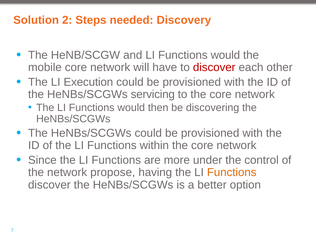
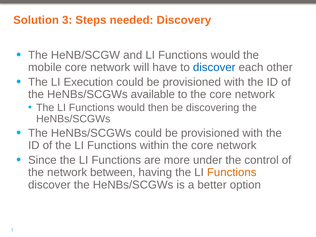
2: 2 -> 3 (67, 20)
discover colour: red -> blue (214, 67)
servicing: servicing -> available (153, 94)
propose: propose -> between (113, 172)
